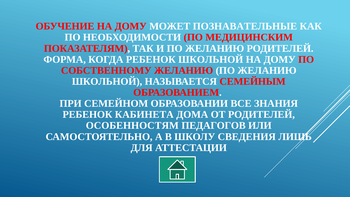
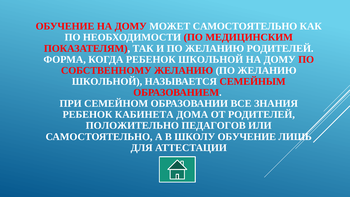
МОЖЕТ ПОЗНАВАТЕЛЬНЫЕ: ПОЗНАВАТЕЛЬНЫЕ -> САМОСТОЯТЕЛЬНО (245, 26)
ОСОБЕННОСТЯМ: ОСОБЕННОСТЯМ -> ПОЛОЖИТЕЛЬНО (132, 126)
ШКОЛУ СВЕДЕНИЯ: СВЕДЕНИЯ -> ОБУЧЕНИЕ (247, 137)
